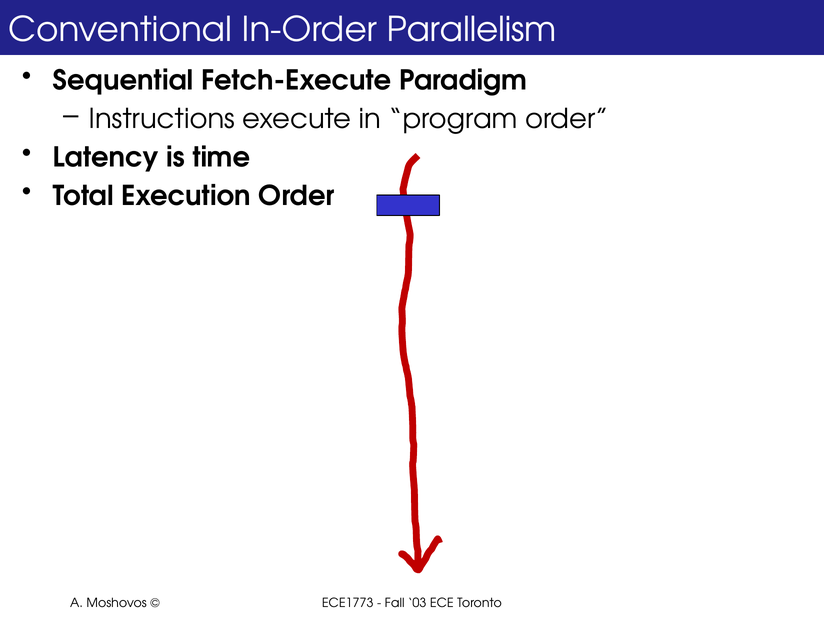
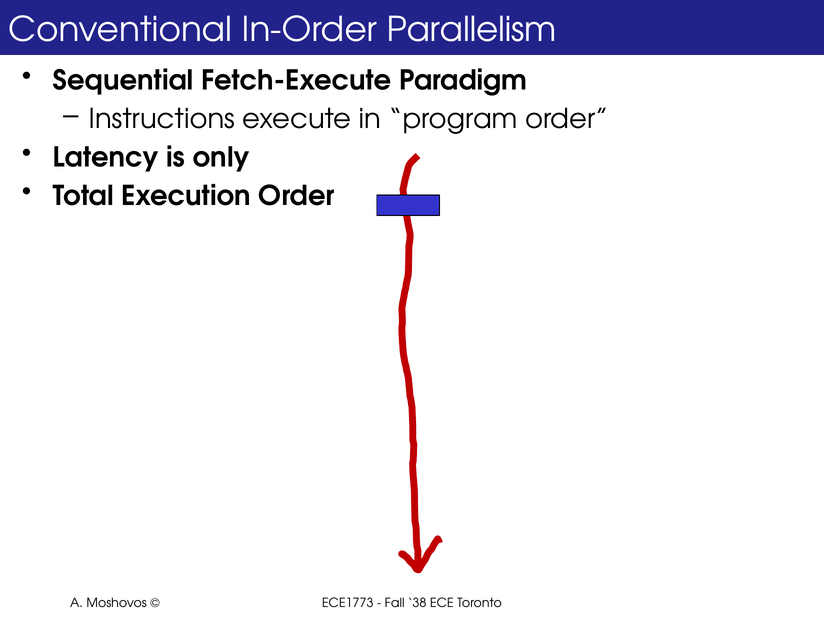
time: time -> only (221, 158)
03: 03 -> 38 (417, 603)
